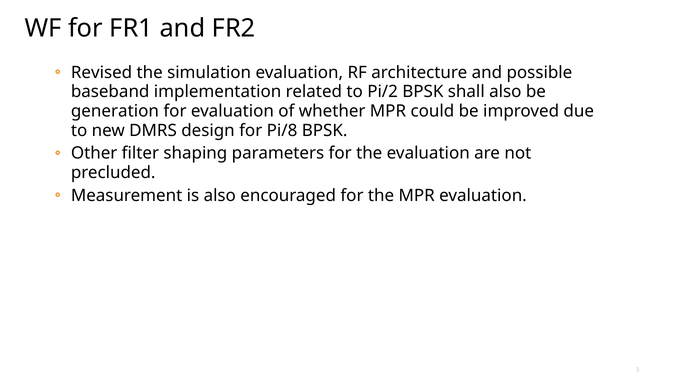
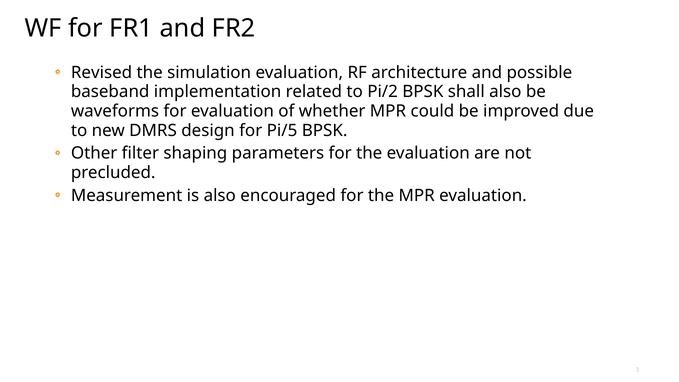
generation: generation -> waveforms (115, 111)
Pi/8: Pi/8 -> Pi/5 (282, 131)
